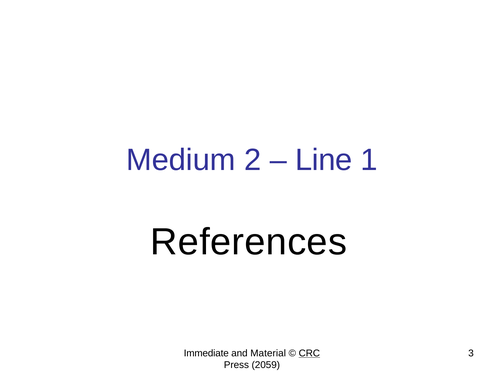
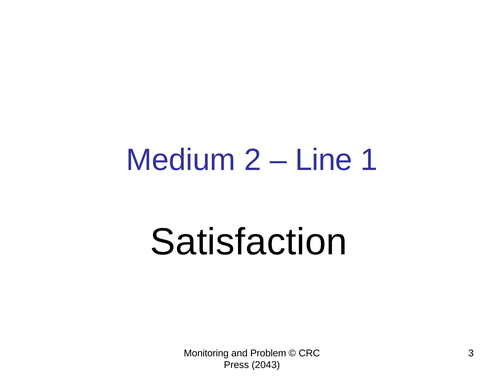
References: References -> Satisfaction (249, 242)
Immediate: Immediate -> Monitoring (206, 353)
Material: Material -> Problem (268, 353)
CRC underline: present -> none (309, 353)
2059: 2059 -> 2043 (266, 365)
